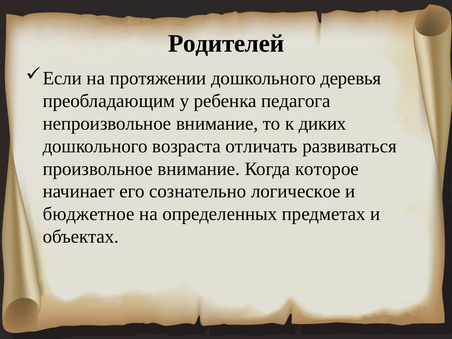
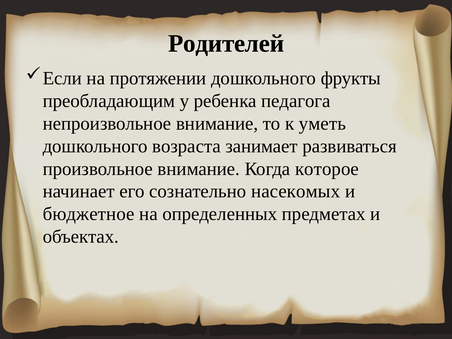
деревья: деревья -> фрукты (351, 78)
диких: диких -> уметь (322, 124)
отличать: отличать -> занимает (262, 146)
логическое: логическое -> насекомых (296, 191)
